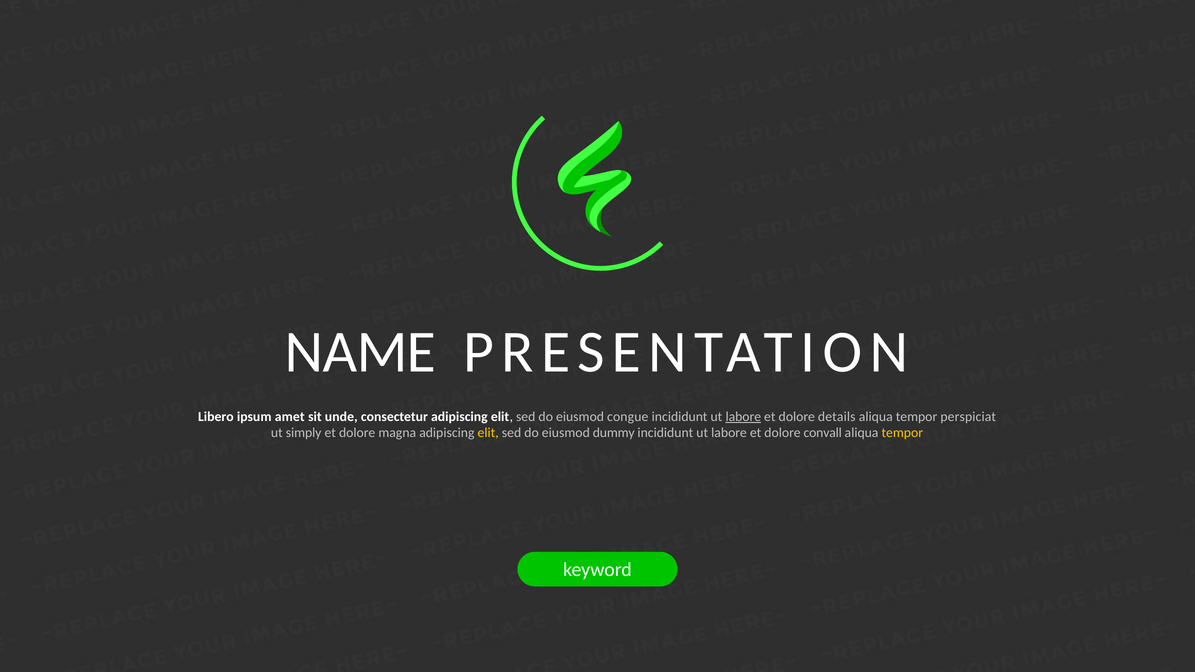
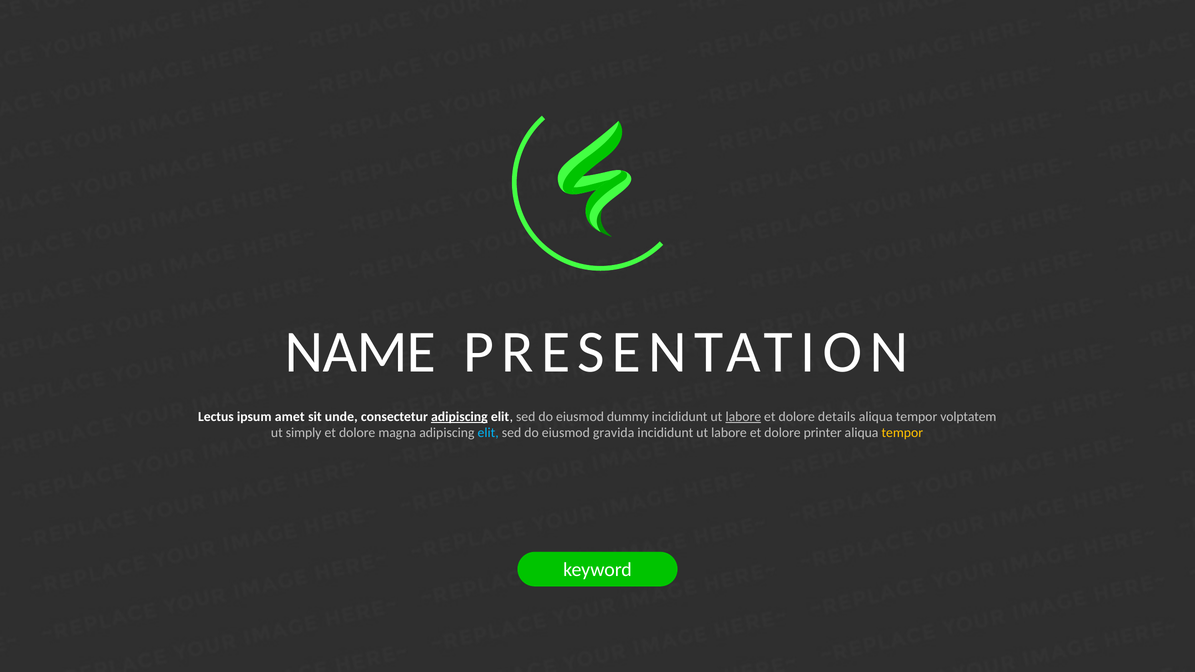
Libero: Libero -> Lectus (216, 417)
adipiscing underline: none -> present (459, 417)
congue: congue -> dummy (628, 417)
perspiciat: perspiciat -> volptatem (968, 417)
elit colour: yellow -> light blue (488, 433)
dummy: dummy -> gravida (614, 433)
convall: convall -> printer (823, 433)
